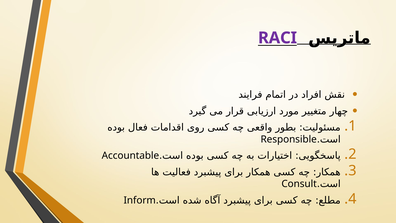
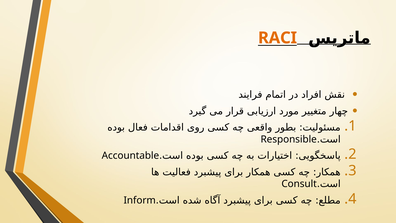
RACI colour: purple -> orange (278, 38)
